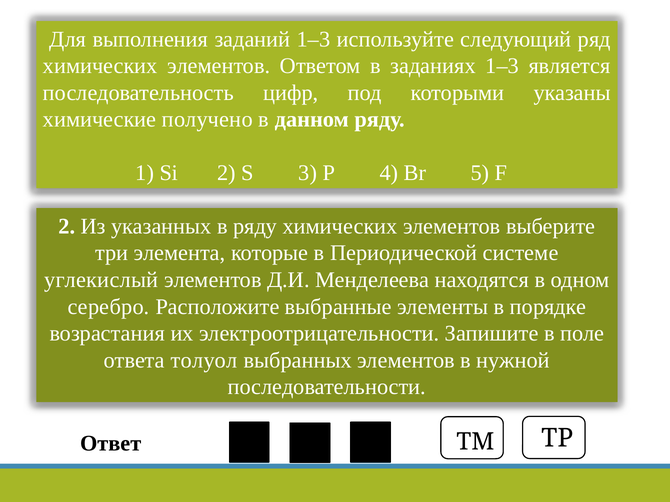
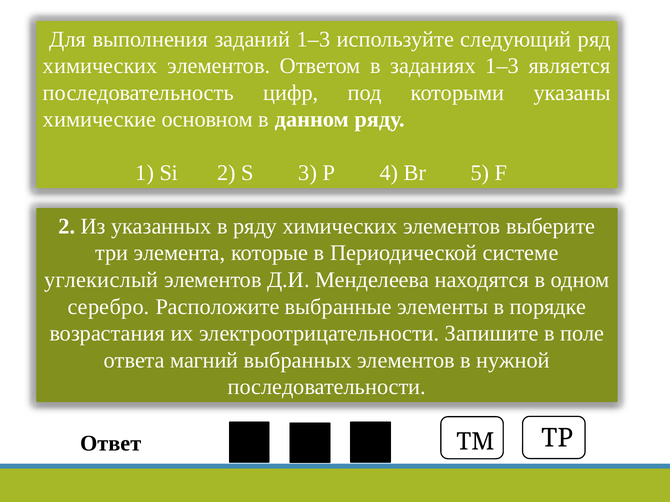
получено: получено -> основном (207, 120)
толуол: толуол -> магний (204, 361)
